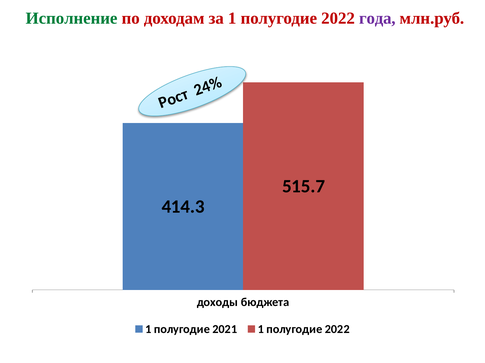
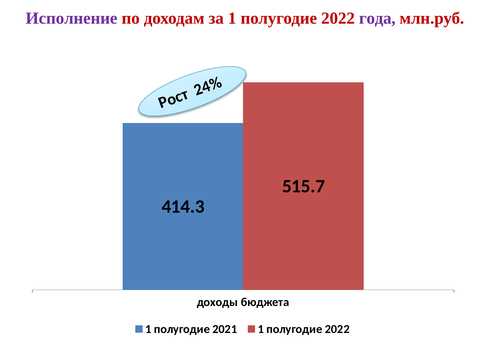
Исполнение colour: green -> purple (72, 18)
